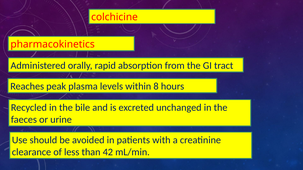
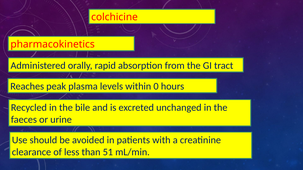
8: 8 -> 0 (156, 87)
42: 42 -> 51 (108, 152)
